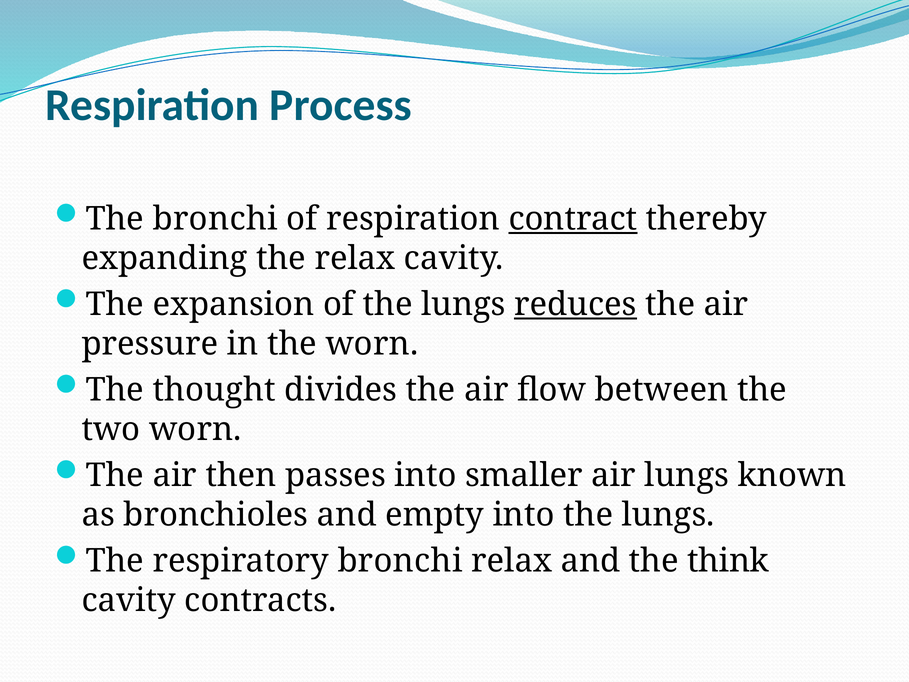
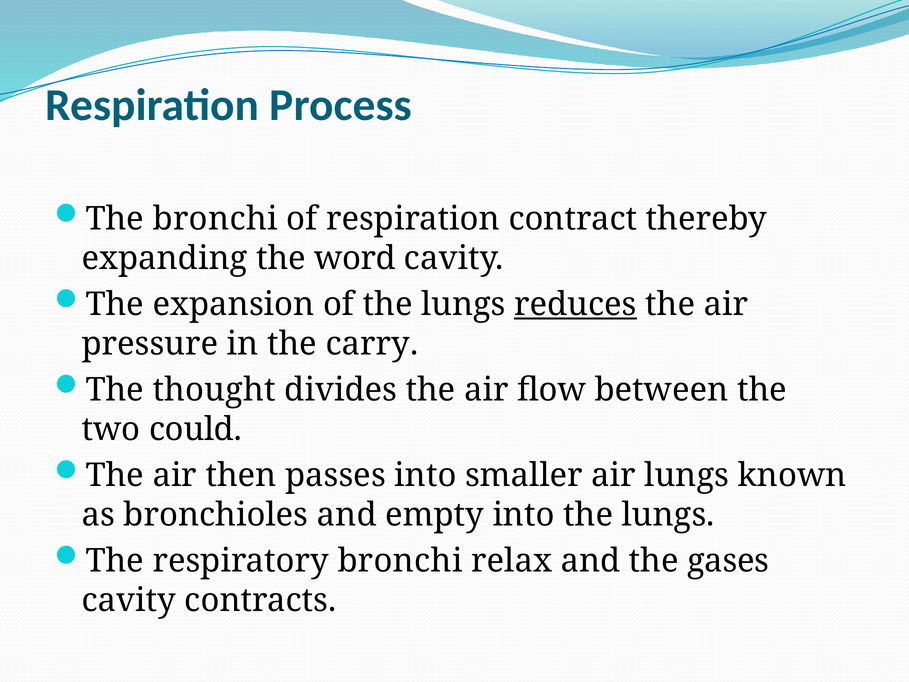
contract underline: present -> none (573, 219)
the relax: relax -> word (355, 258)
the worn: worn -> carry (372, 344)
two worn: worn -> could (196, 429)
think: think -> gases (728, 561)
